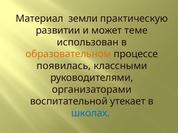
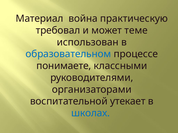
земли: земли -> война (83, 19)
развитии: развитии -> требовал (58, 30)
образовательном colour: orange -> blue (68, 54)
появилась: появилась -> понимаете (64, 66)
